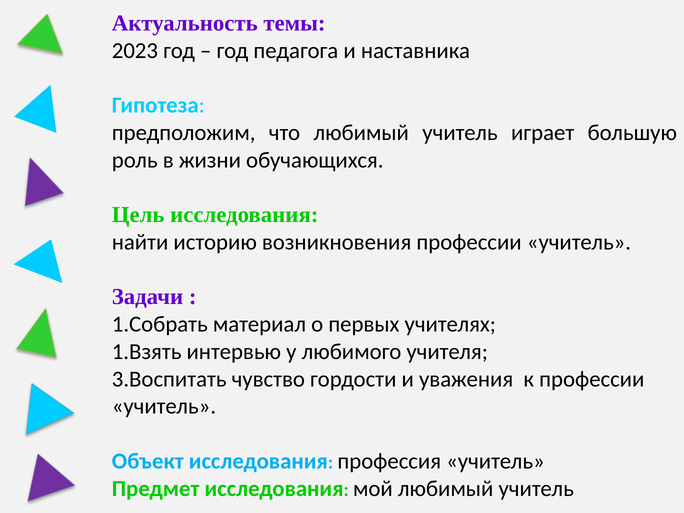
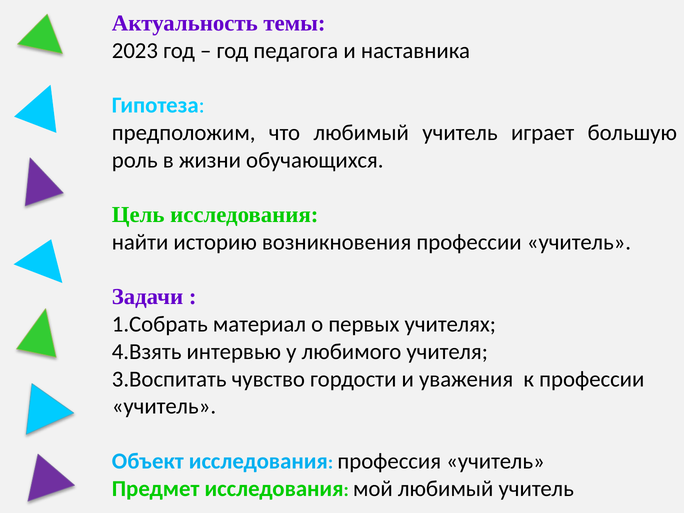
1.Взять: 1.Взять -> 4.Взять (147, 352)
